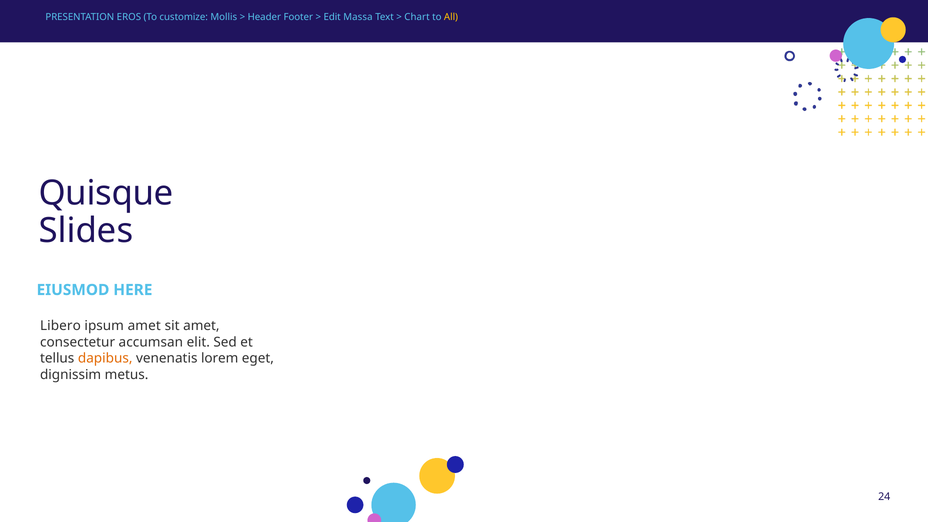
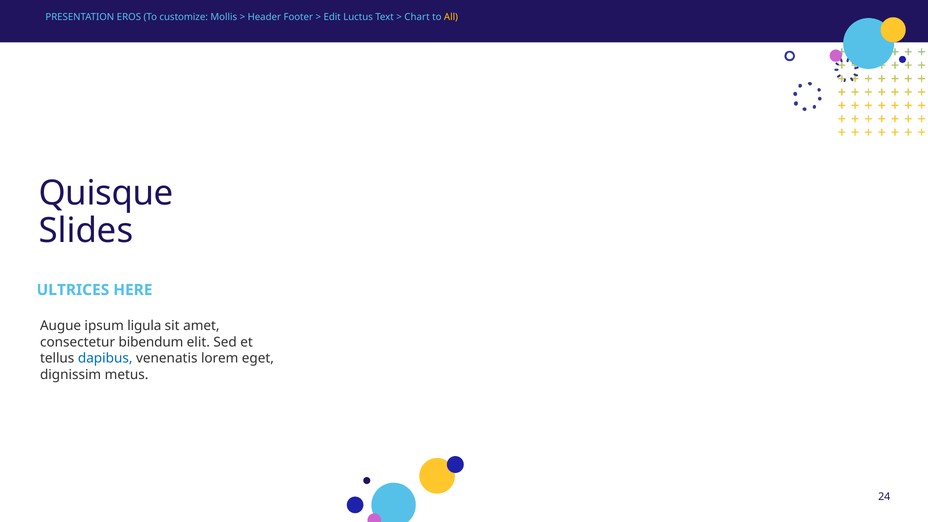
Massa: Massa -> Luctus (358, 17)
EIUSMOD: EIUSMOD -> ULTRICES (73, 290)
Libero: Libero -> Augue (61, 326)
ipsum amet: amet -> ligula (144, 326)
accumsan: accumsan -> bibendum (151, 342)
dapibus colour: orange -> blue (105, 358)
